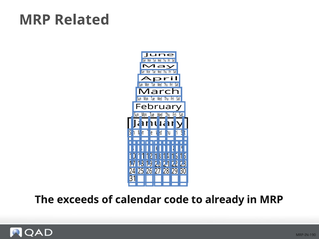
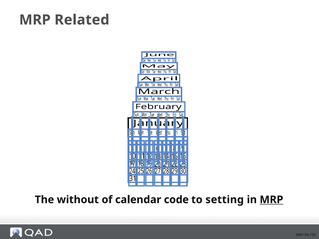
exceeds: exceeds -> without (78, 200)
already: already -> setting (225, 200)
MRP underline: none -> present (271, 200)
